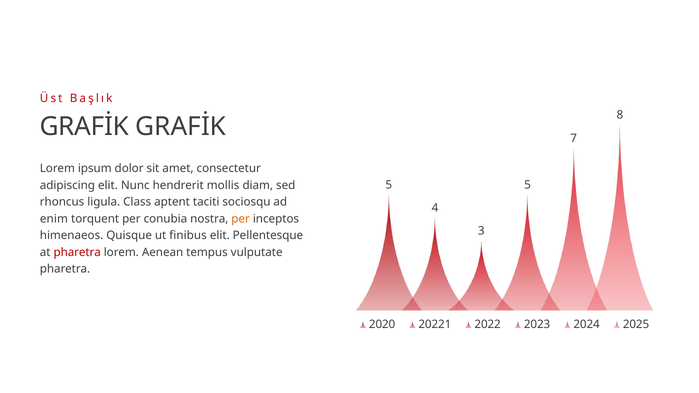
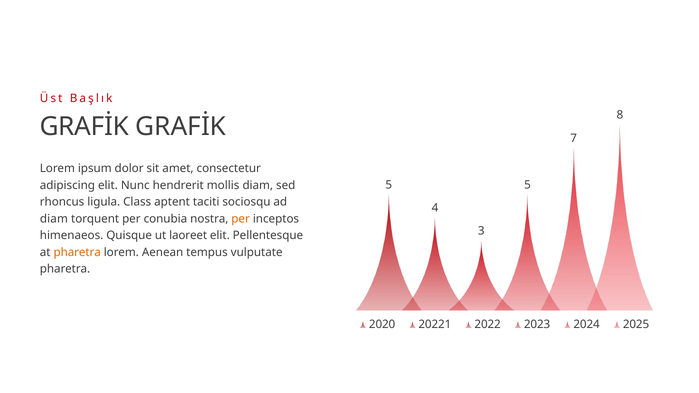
enim: enim -> diam (54, 219)
finibus: finibus -> laoreet (188, 236)
pharetra colour: red -> orange (77, 252)
